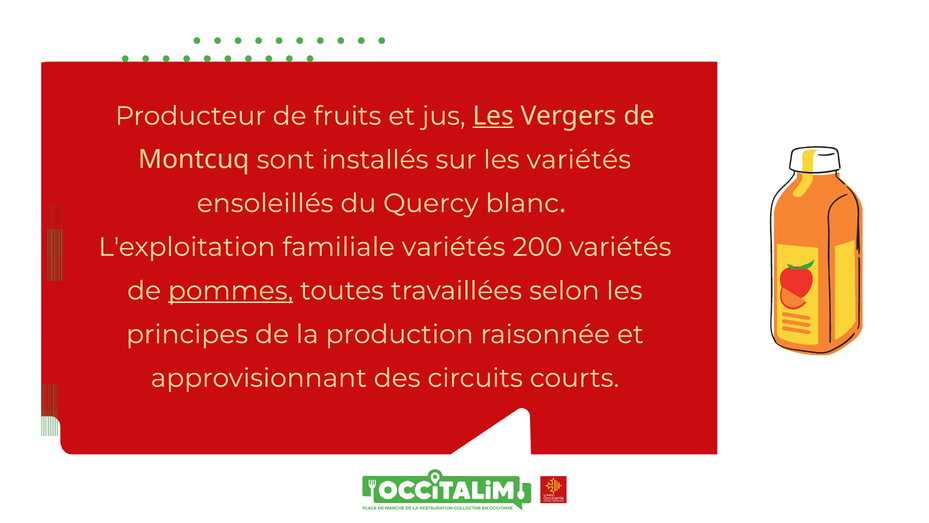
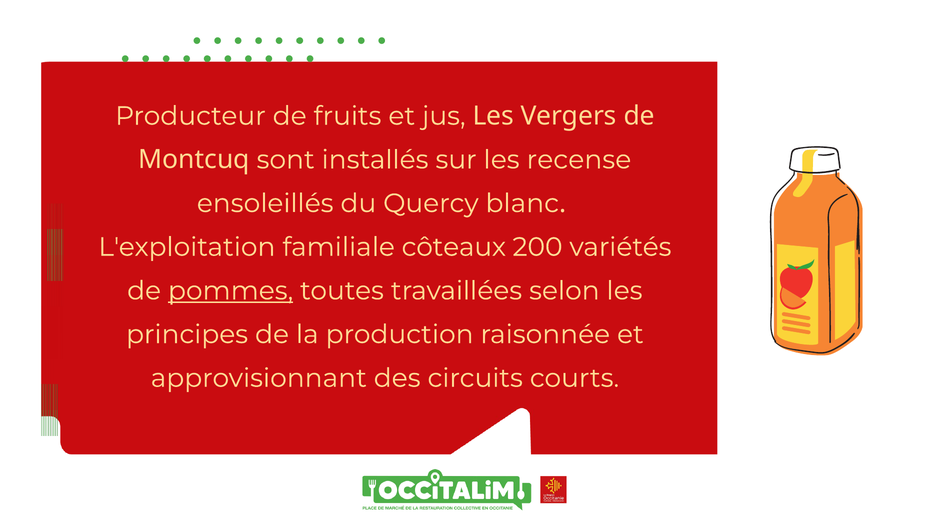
Les underline: present -> none (493, 116)
les variétés: variétés -> recense (579, 160)
familiale variétés: variétés -> côteaux (454, 247)
